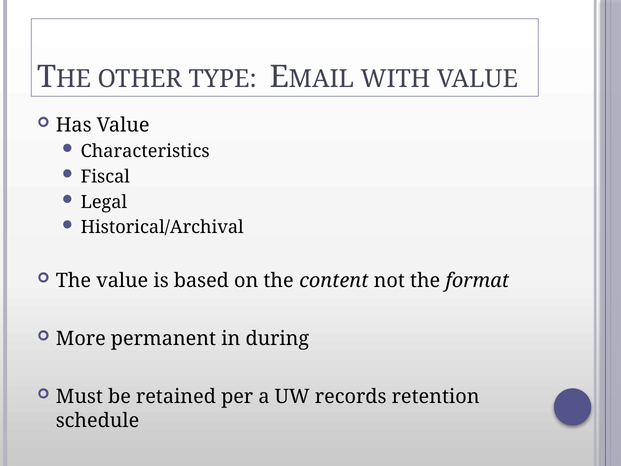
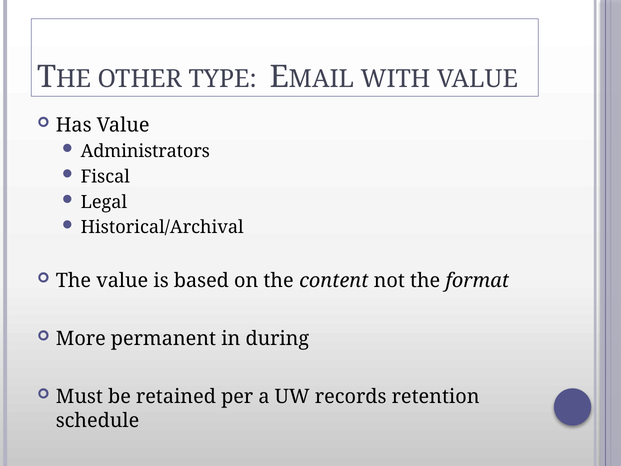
Characteristics: Characteristics -> Administrators (145, 151)
